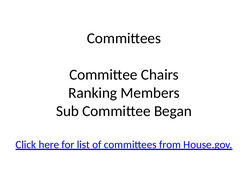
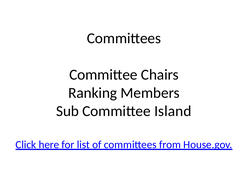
Began: Began -> Island (173, 111)
